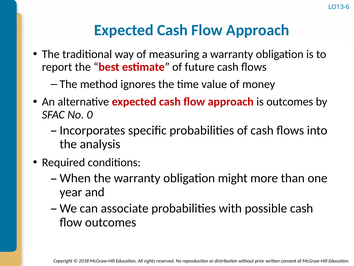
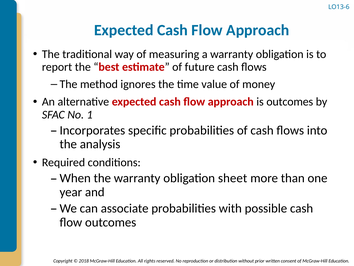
0: 0 -> 1 (90, 114)
might: might -> sheet (233, 178)
